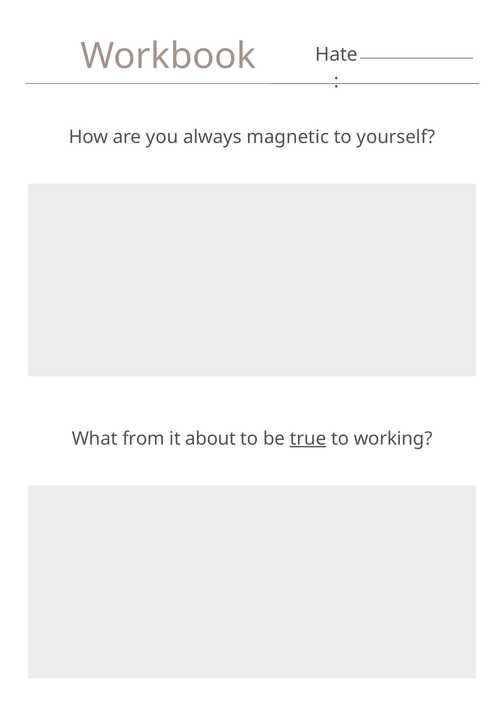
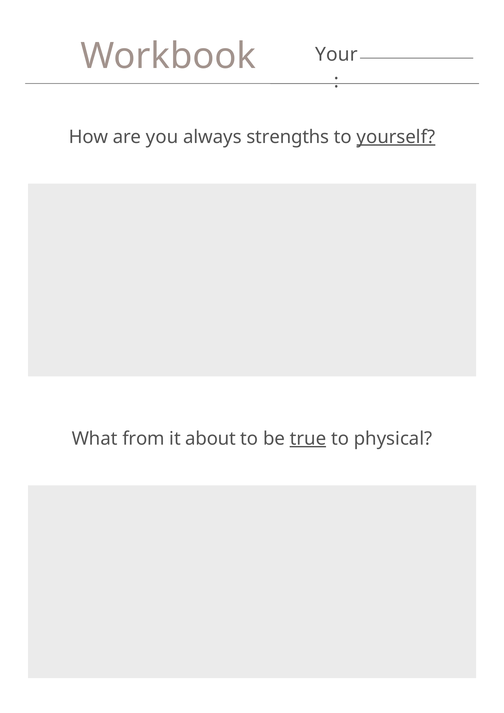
Hate: Hate -> Your (336, 54)
magnetic: magnetic -> strengths (288, 137)
yourself underline: none -> present (396, 137)
working: working -> physical (393, 439)
